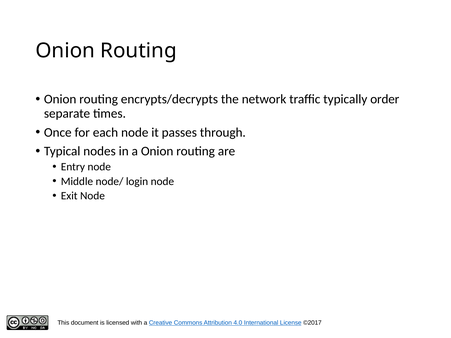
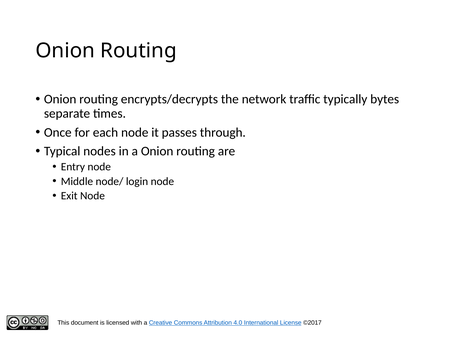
order: order -> bytes (385, 99)
